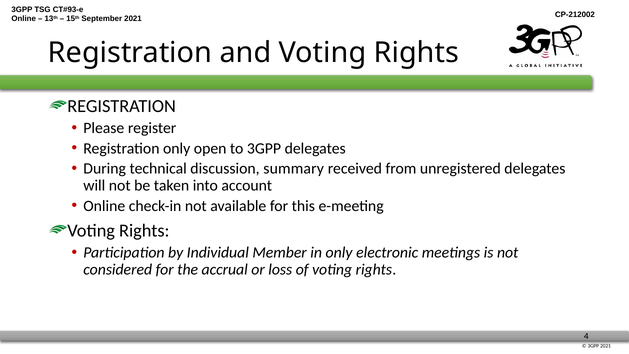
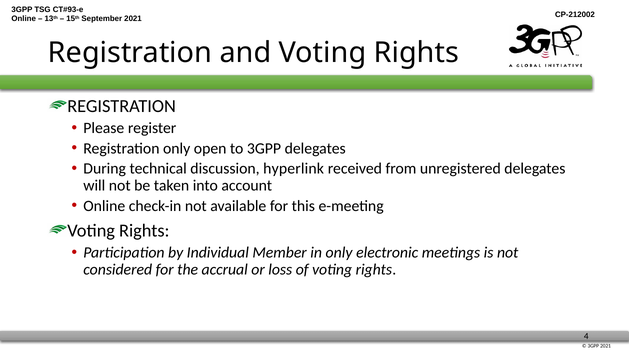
summary: summary -> hyperlink (294, 169)
